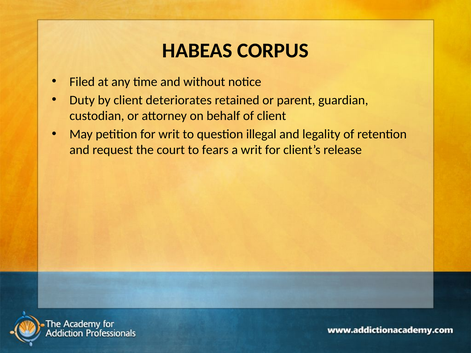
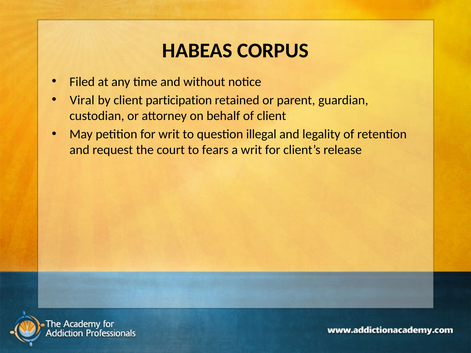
Duty: Duty -> Viral (82, 100)
deteriorates: deteriorates -> participation (179, 100)
